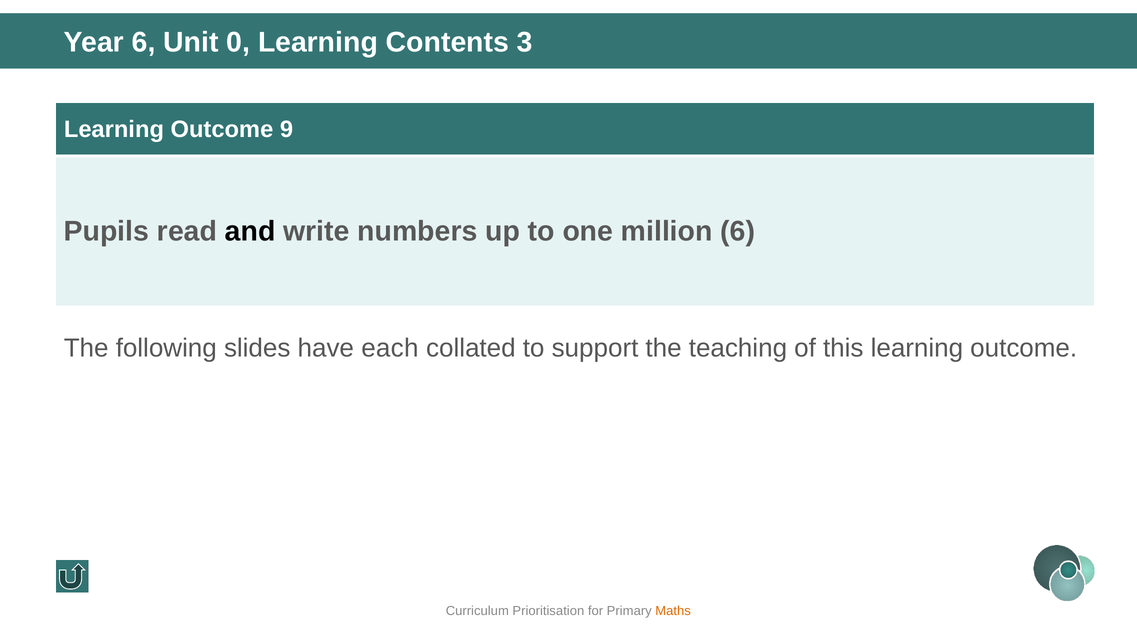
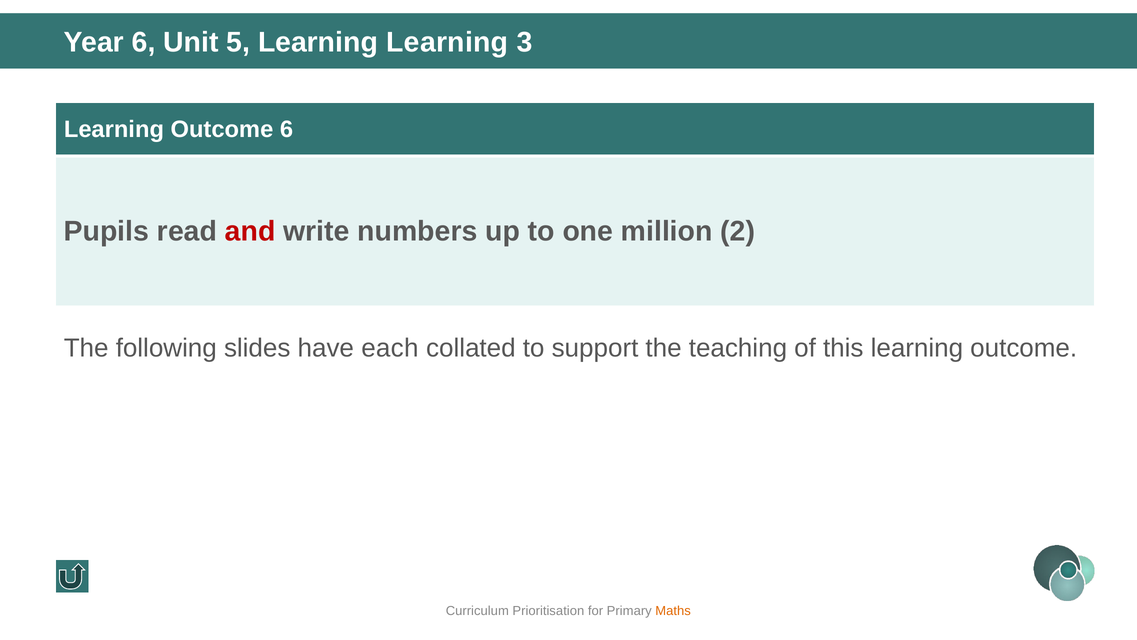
0: 0 -> 5 (238, 42)
Learning Contents: Contents -> Learning (447, 42)
Outcome 9: 9 -> 6 (286, 129)
and colour: black -> red (250, 231)
million 6: 6 -> 2 (738, 231)
